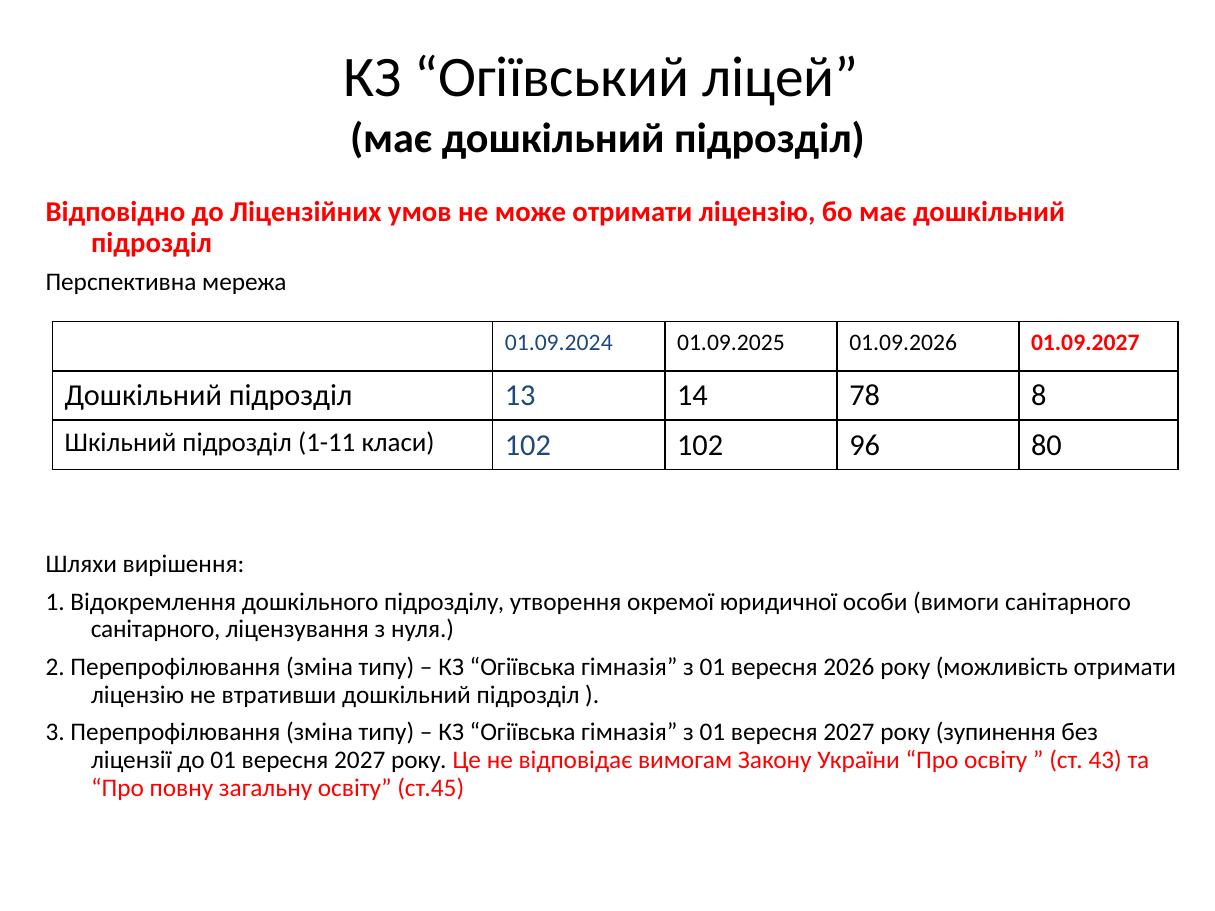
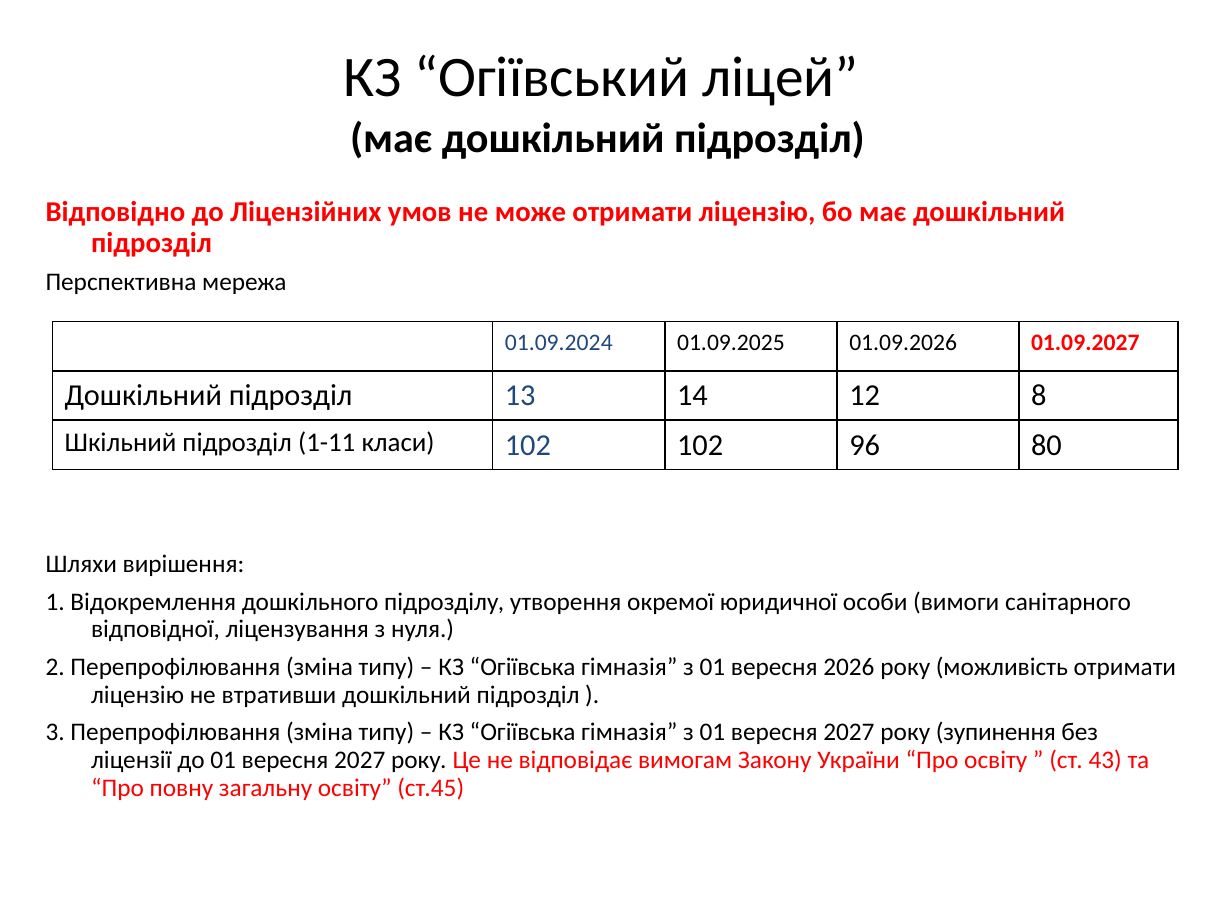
78: 78 -> 12 (865, 396)
санітарного: санітарного -> відповідної (156, 630)
